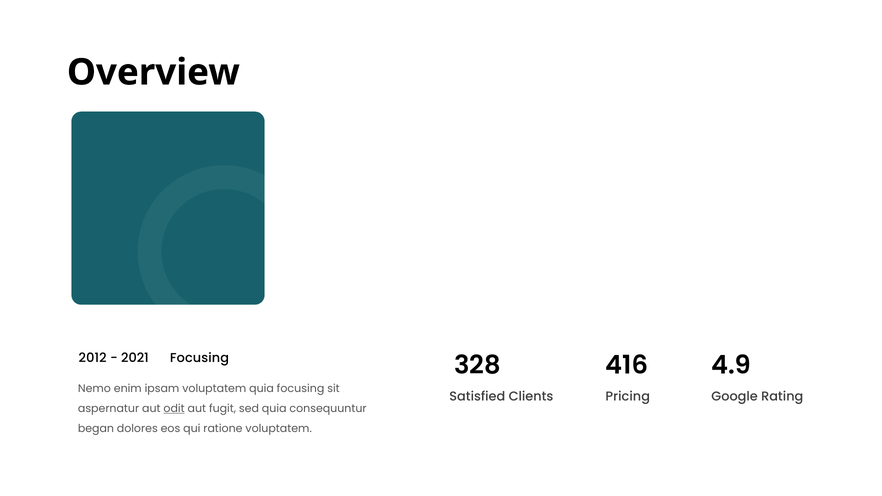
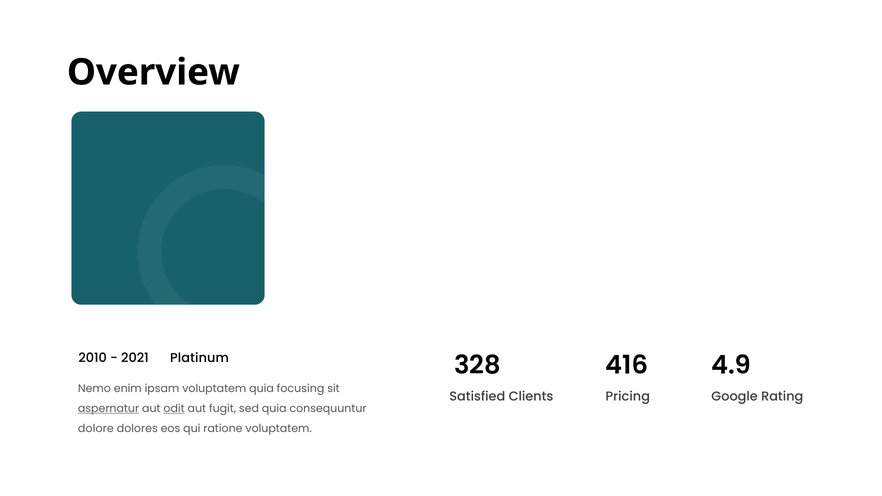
2012: 2012 -> 2010 (93, 358)
2021 Focusing: Focusing -> Platinum (199, 358)
aspernatur underline: none -> present (109, 409)
began: began -> dolore (96, 429)
